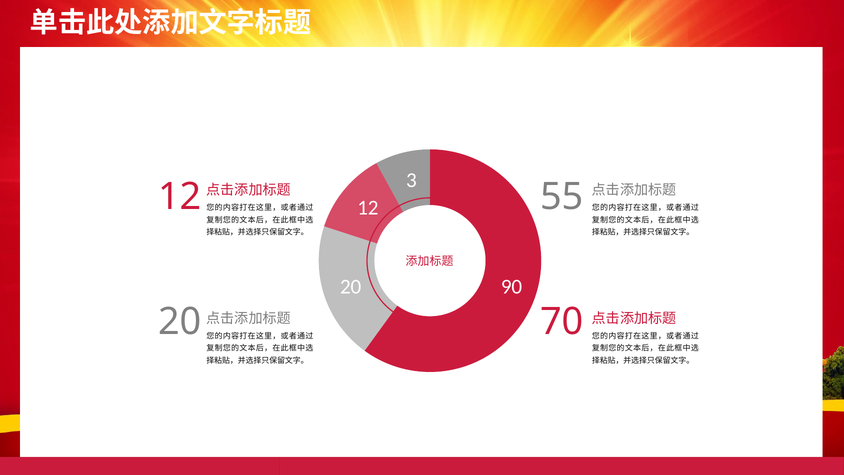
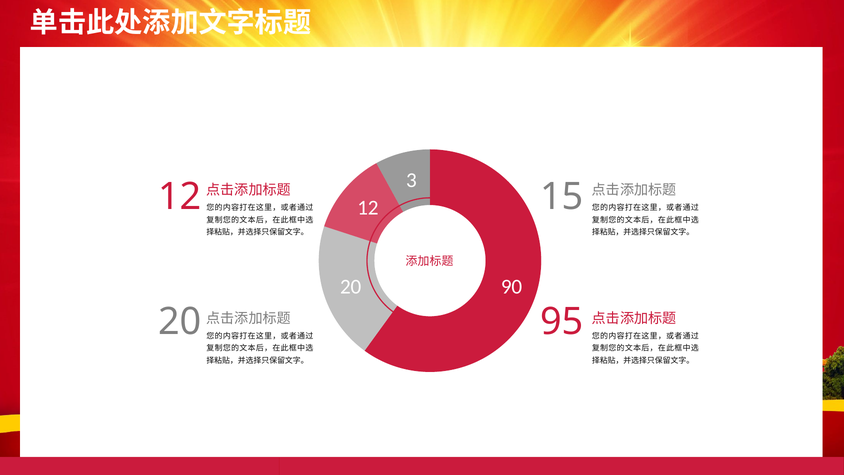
55: 55 -> 15 (562, 197)
70: 70 -> 95 (562, 321)
